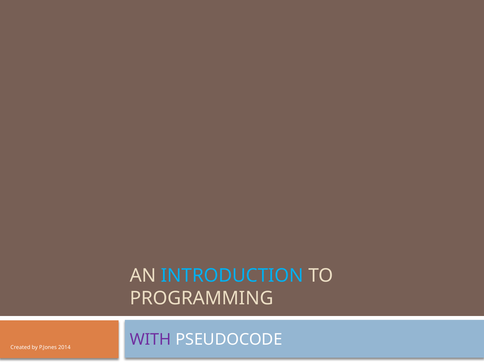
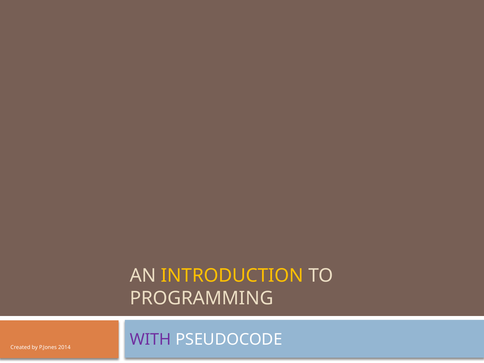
INTRODUCTION colour: light blue -> yellow (232, 276)
